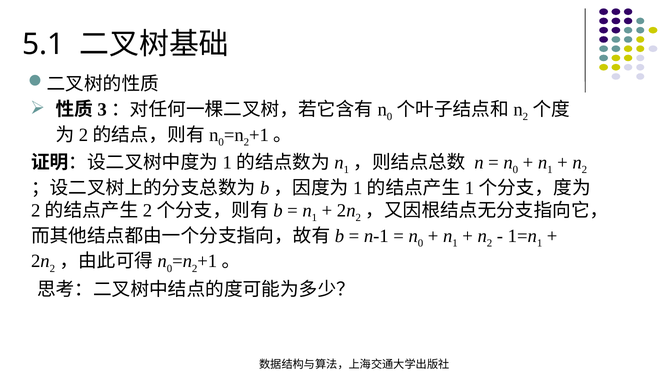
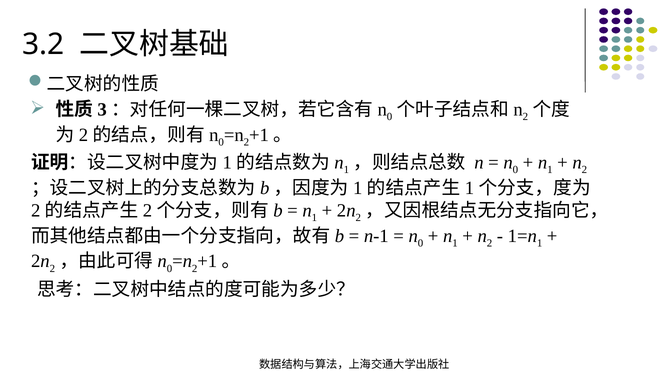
5.1: 5.1 -> 3.2 (43, 44)
